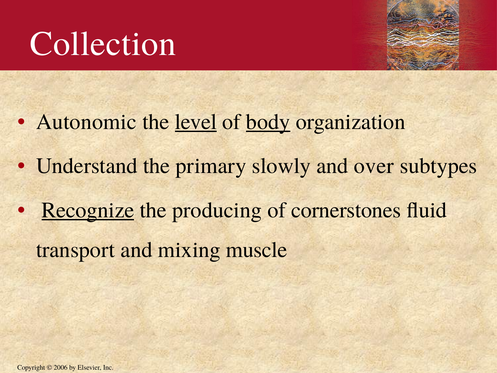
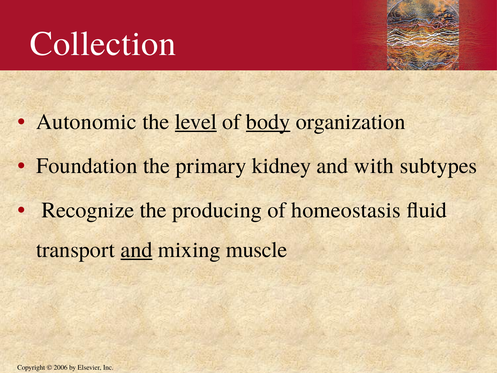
Understand: Understand -> Foundation (87, 166)
slowly: slowly -> kidney (281, 166)
over: over -> with (374, 166)
Recognize underline: present -> none (88, 210)
cornerstones: cornerstones -> homeostasis (346, 210)
and underline: none -> present (137, 250)
